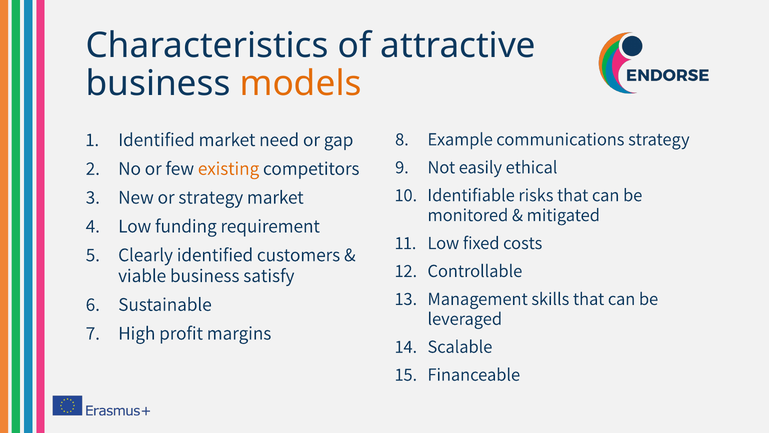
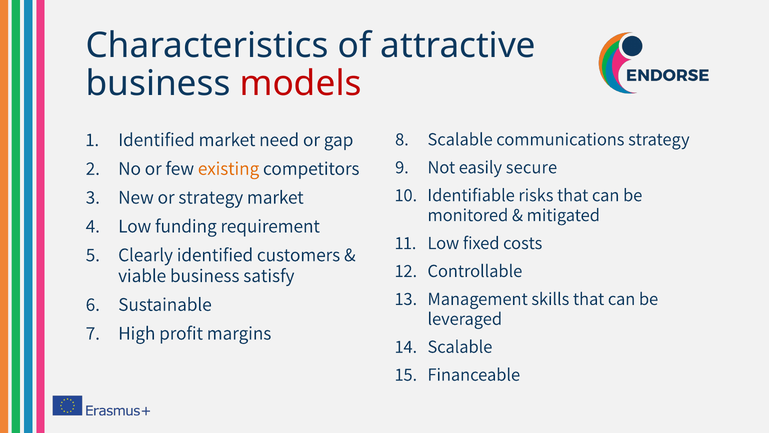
models colour: orange -> red (301, 84)
Example: Example -> Scalable (460, 139)
ethical: ethical -> secure (531, 167)
